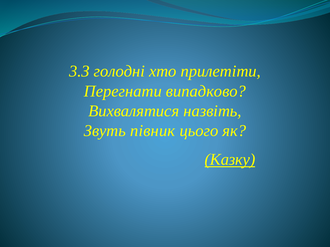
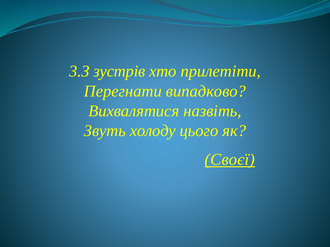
голодні: голодні -> зустрів (119, 71)
півник: півник -> холоду (153, 131)
Казку: Казку -> Своєї (230, 160)
